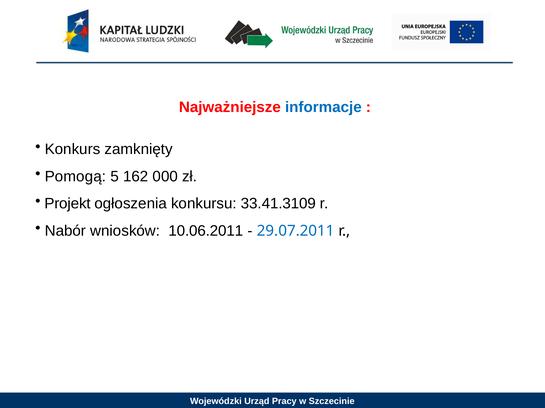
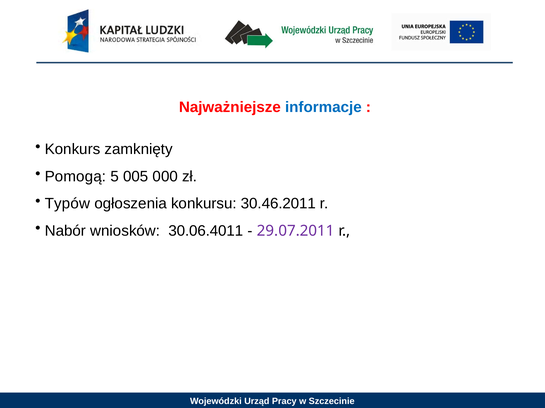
162: 162 -> 005 (136, 177)
Projekt: Projekt -> Typów (67, 204)
33.41.3109: 33.41.3109 -> 30.46.2011 (278, 204)
10.06.2011: 10.06.2011 -> 30.06.4011 (206, 231)
29.07.2011 colour: blue -> purple (296, 231)
